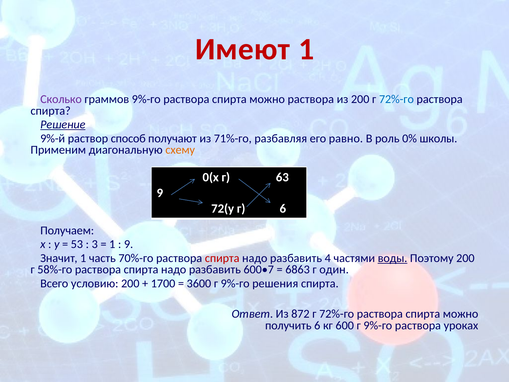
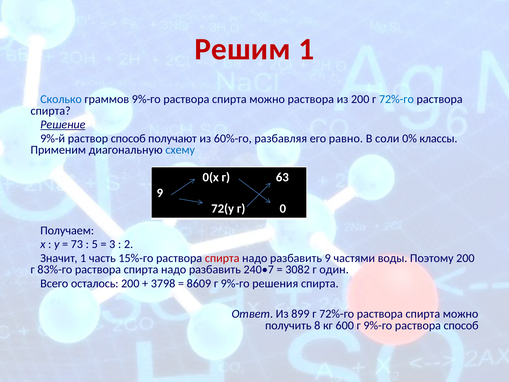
Имеют: Имеют -> Решим (243, 49)
Сколько colour: purple -> blue (61, 99)
71%-го: 71%-го -> 60%-го (233, 138)
роль: роль -> соли (387, 138)
школы: школы -> классы (438, 138)
схему colour: orange -> blue (180, 150)
г 6: 6 -> 0 (283, 208)
53: 53 -> 73 (77, 244)
3: 3 -> 5 (95, 244)
1: 1 -> 3 (112, 244)
9: 9 -> 2 (129, 244)
70%-го: 70%-го -> 15%-го (136, 258)
разбавить 4: 4 -> 9 (328, 258)
воды underline: present -> none (393, 258)
58%-го: 58%-го -> 83%-го (55, 269)
600•7: 600•7 -> 240•7 (259, 269)
6863: 6863 -> 3082 (298, 269)
условию: условию -> осталось (95, 283)
1700: 1700 -> 3798 (163, 283)
3600: 3600 -> 8609 (199, 283)
872: 872 -> 899 (300, 314)
получить 6: 6 -> 8 (317, 325)
раствора уроках: уроках -> способ (461, 325)
